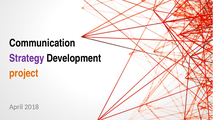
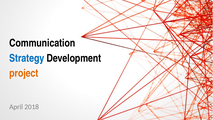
Strategy colour: purple -> blue (27, 58)
